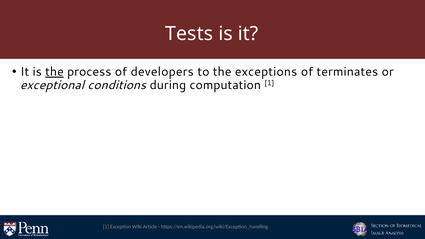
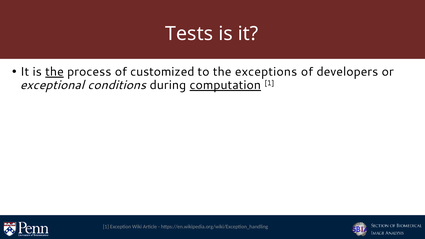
developers: developers -> customized (162, 72)
terminates: terminates -> developers (347, 72)
computation underline: none -> present (225, 85)
